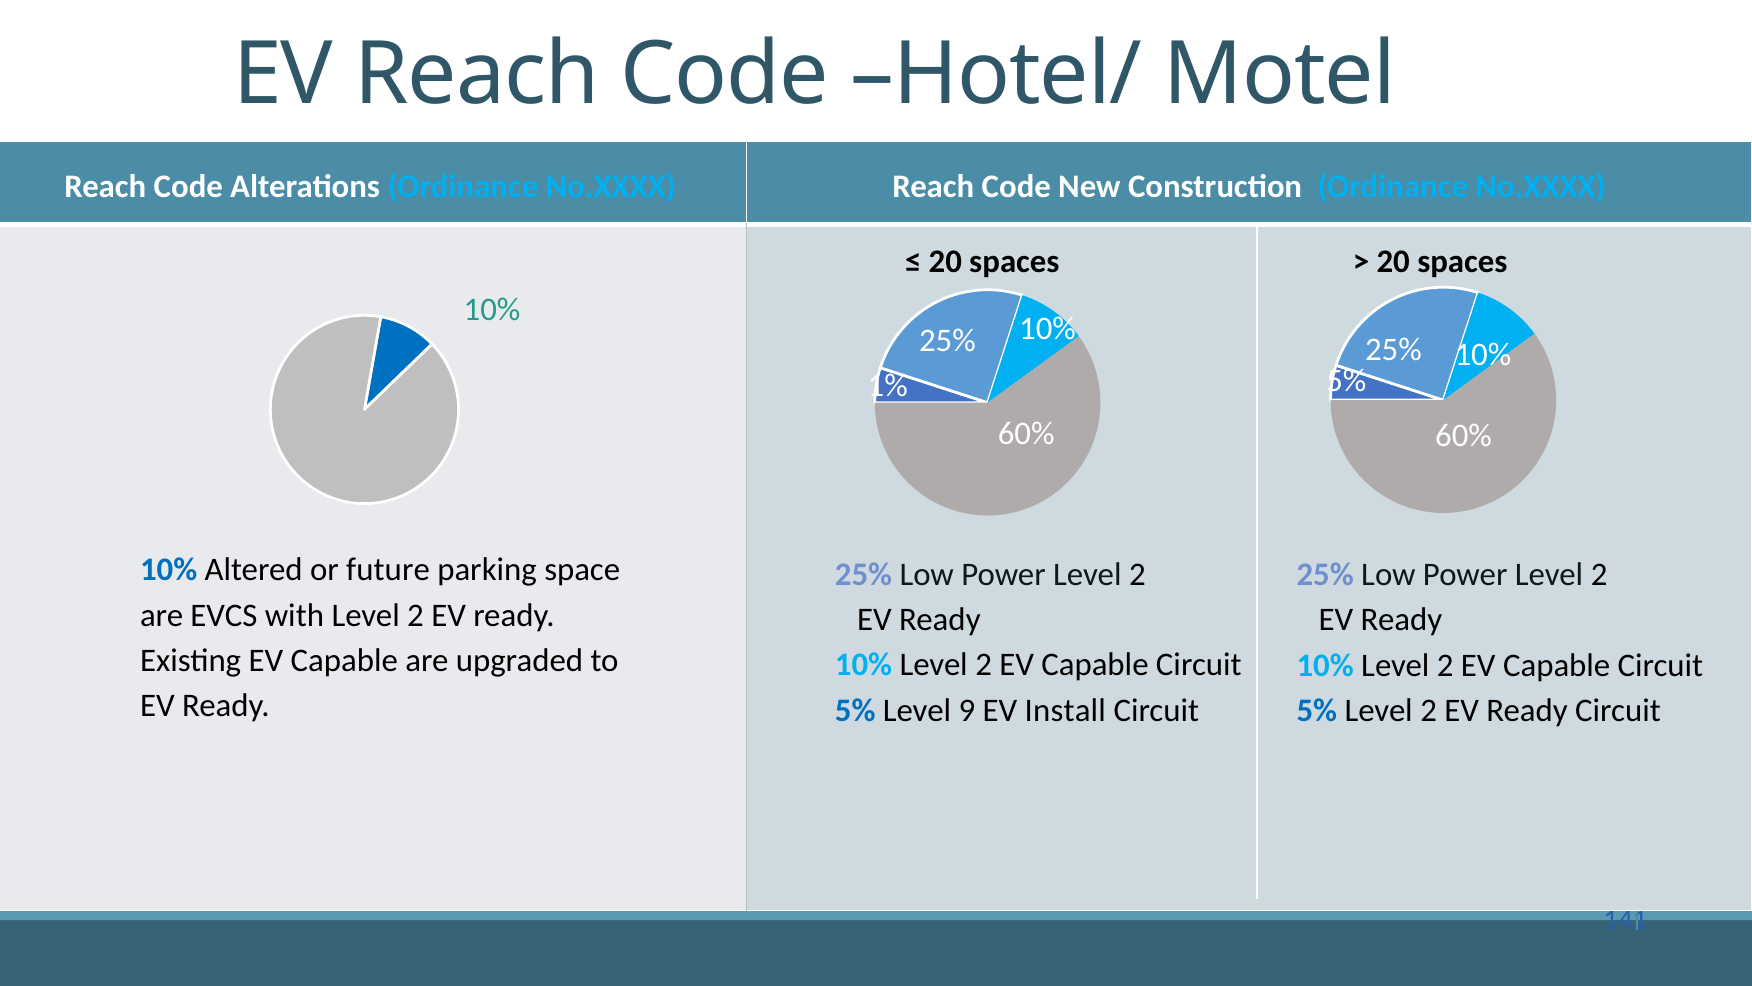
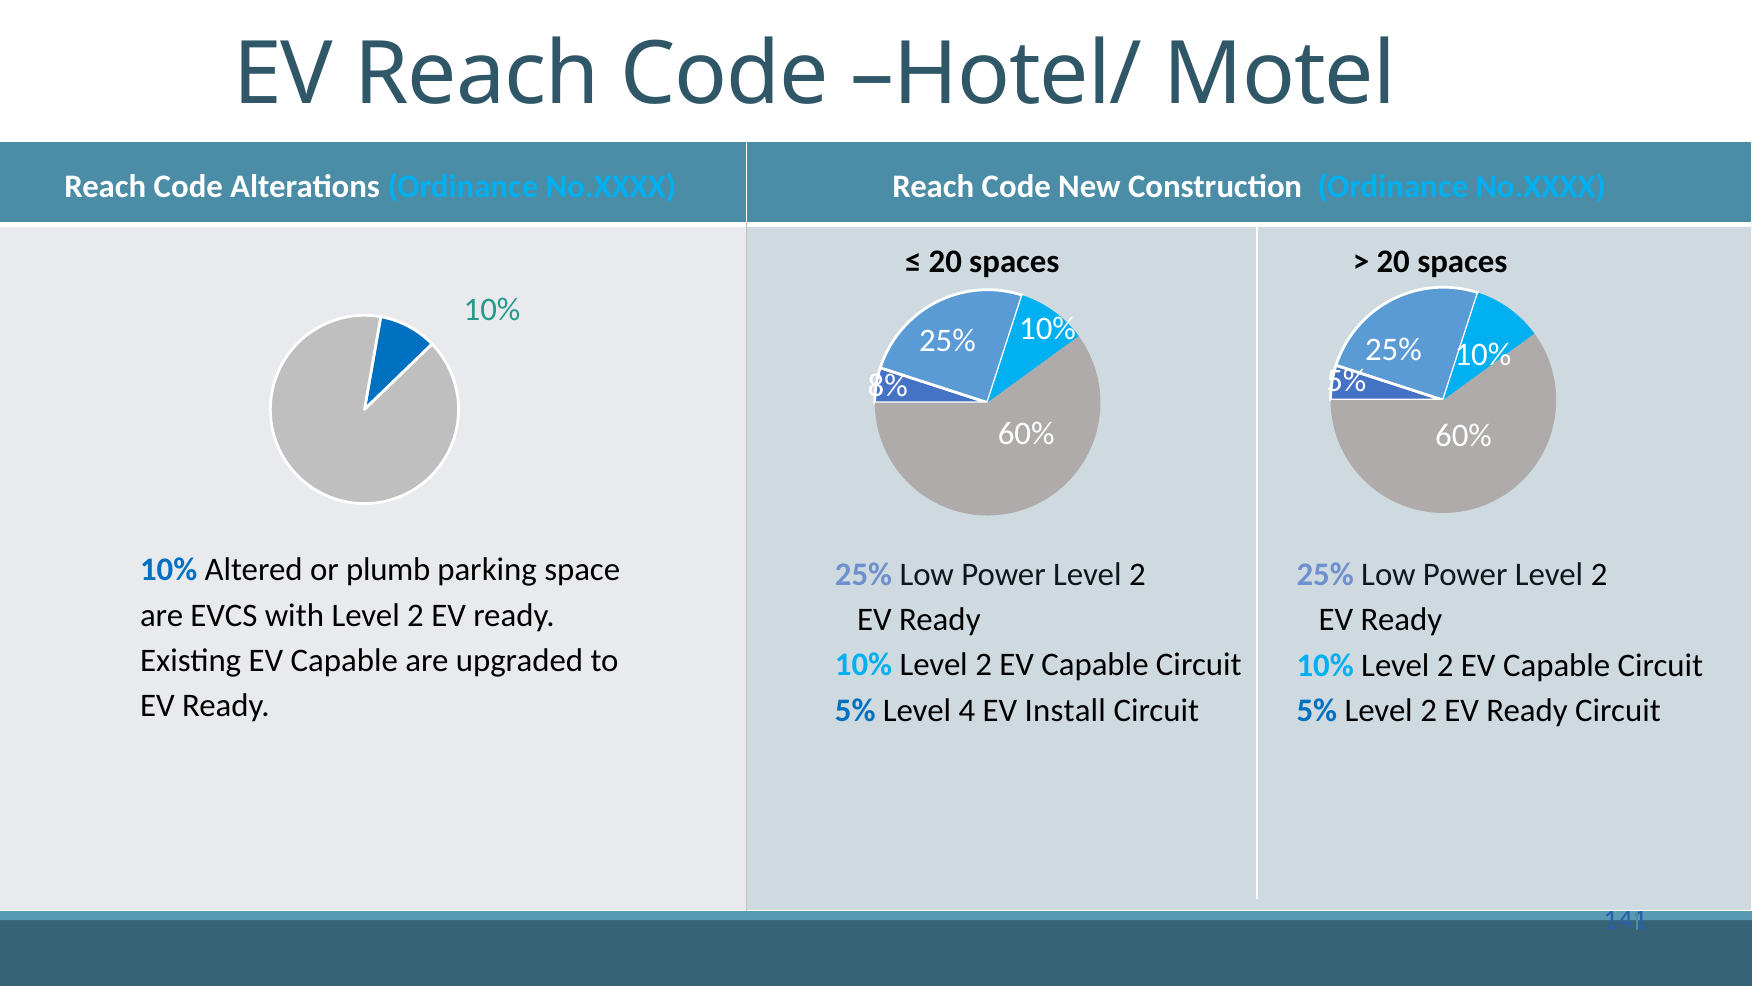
1%: 1% -> 8% (888, 386)
future: future -> plumb (388, 570)
9: 9 -> 4 (967, 710)
